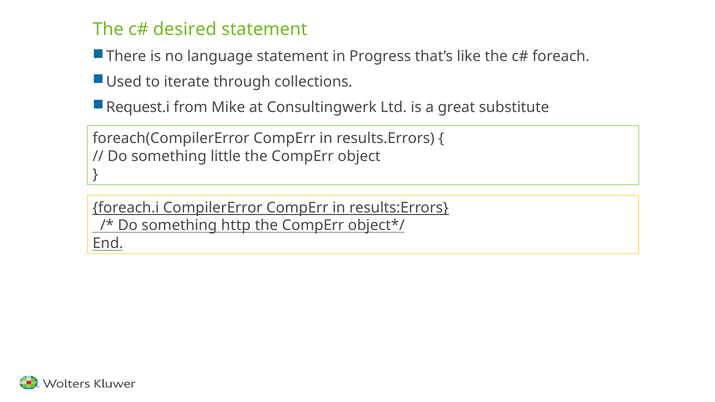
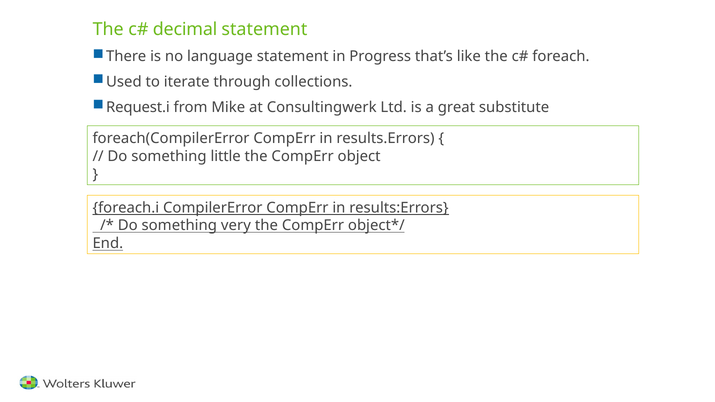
desired: desired -> decimal (185, 29)
http: http -> very (236, 226)
